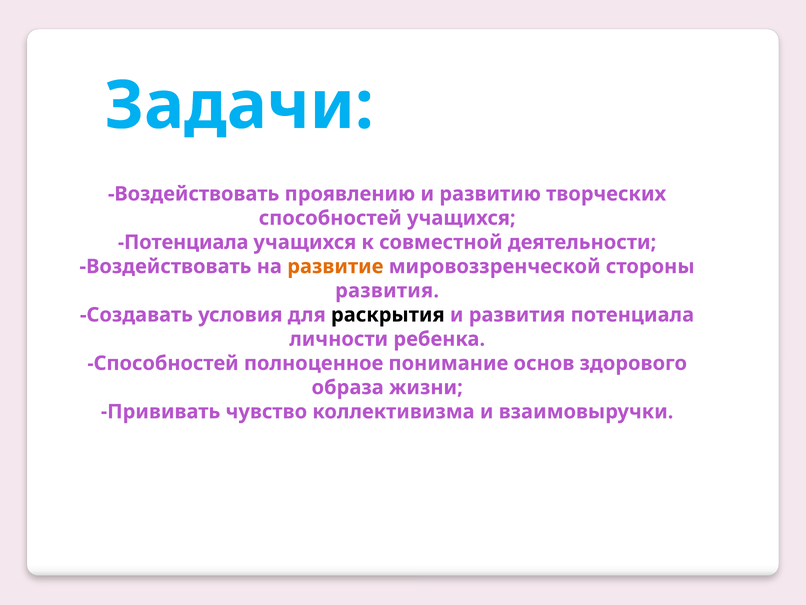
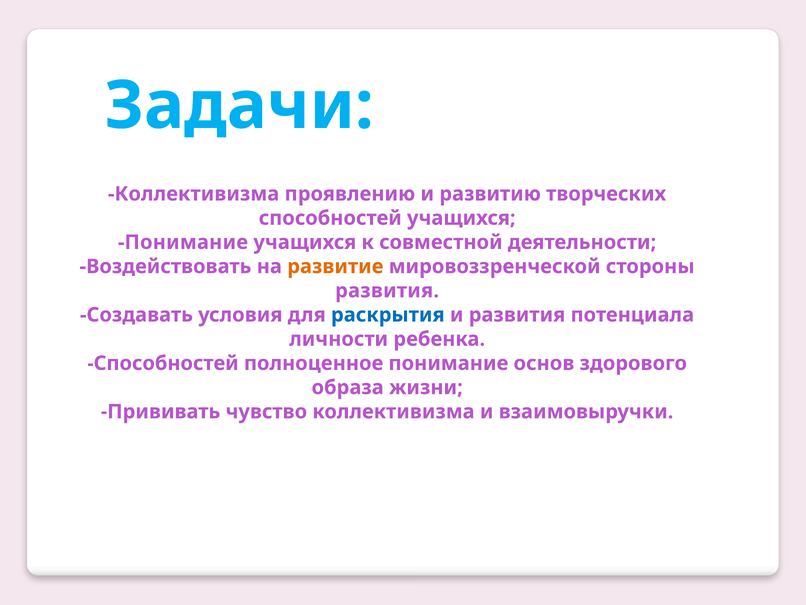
Воздействовать: Воздействовать -> Коллективизма (194, 194)
Потенциала: Потенциала -> Понимание (183, 242)
раскрытия colour: black -> blue (388, 315)
